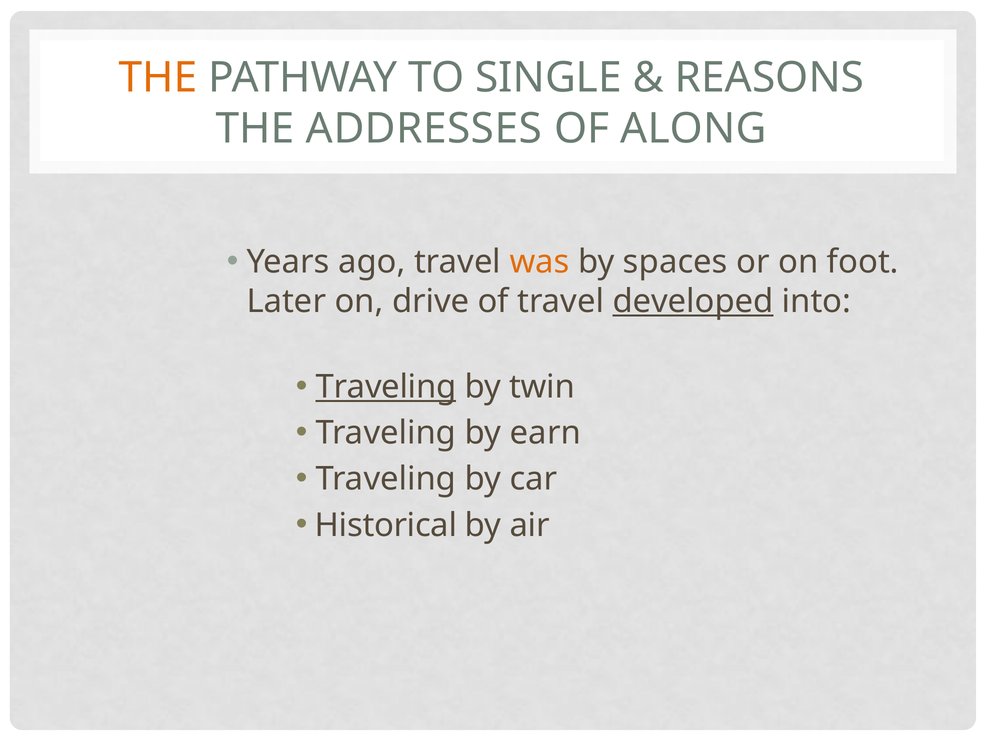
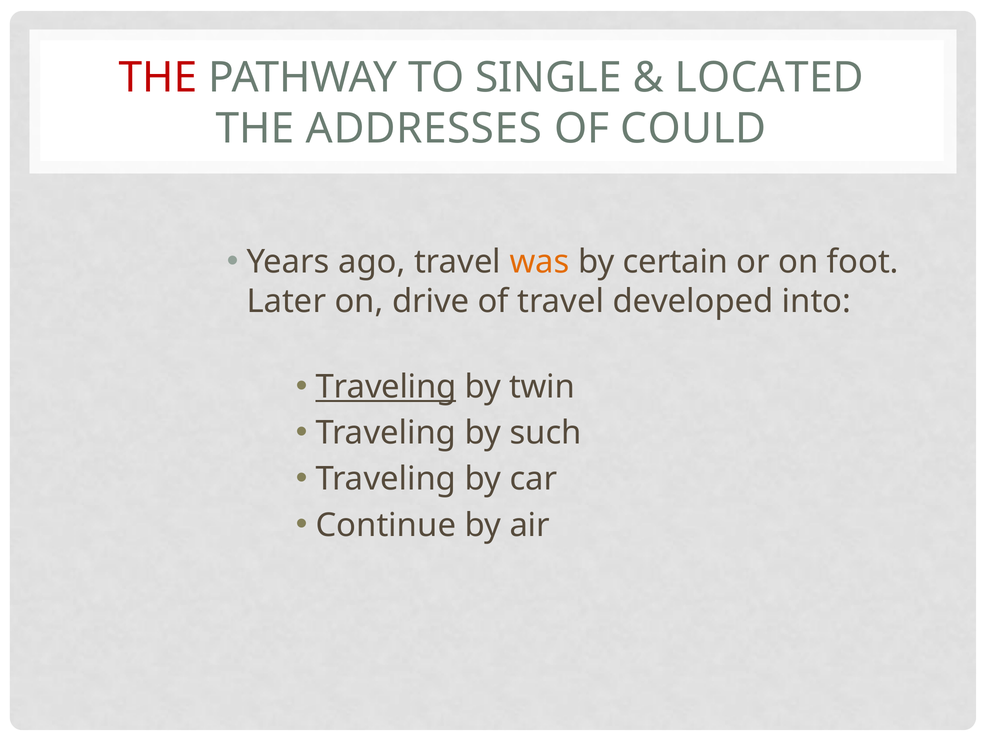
THE colour: orange -> red (158, 78)
REASONS: REASONS -> LOCATED (769, 78)
ALONG: ALONG -> COULD (693, 128)
spaces: spaces -> certain (676, 262)
developed underline: present -> none (693, 301)
earn: earn -> such (546, 433)
Historical: Historical -> Continue (386, 525)
